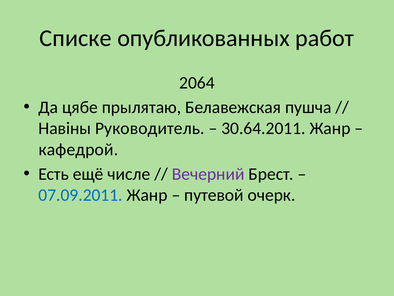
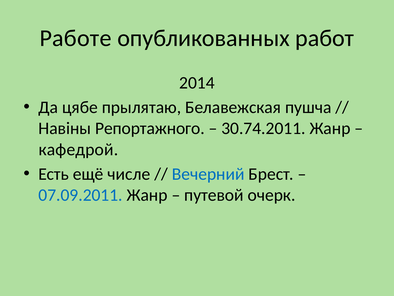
Списке: Списке -> Работе (76, 38)
2064: 2064 -> 2014 (197, 83)
Руководитель: Руководитель -> Репортажного (150, 128)
30.64.2011: 30.64.2011 -> 30.74.2011 (263, 128)
Вечерний colour: purple -> blue (208, 174)
